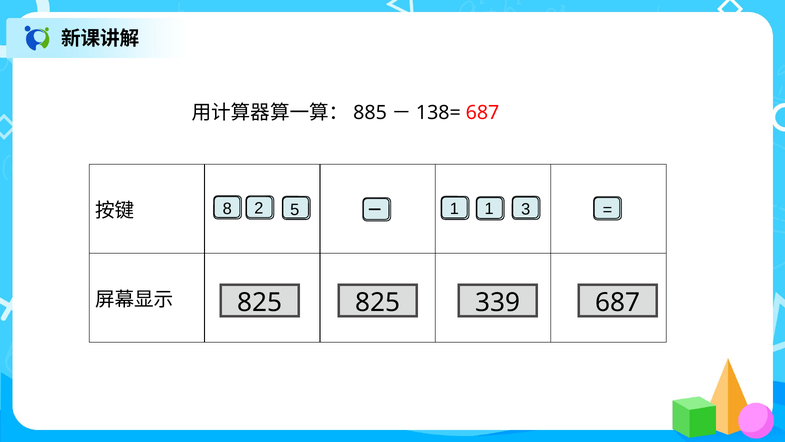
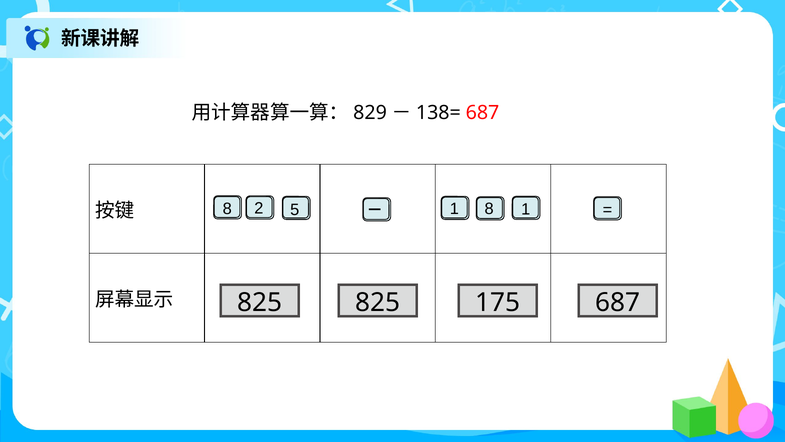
885: 885 -> 829 (370, 113)
3: 3 -> 1 (526, 209)
1: 1 -> 8 (489, 209)
339: 339 -> 175 (498, 302)
